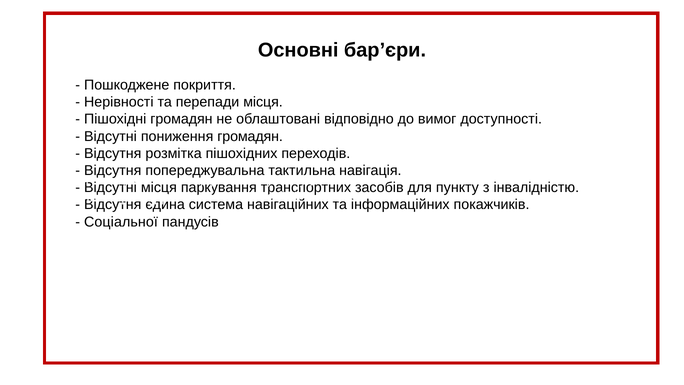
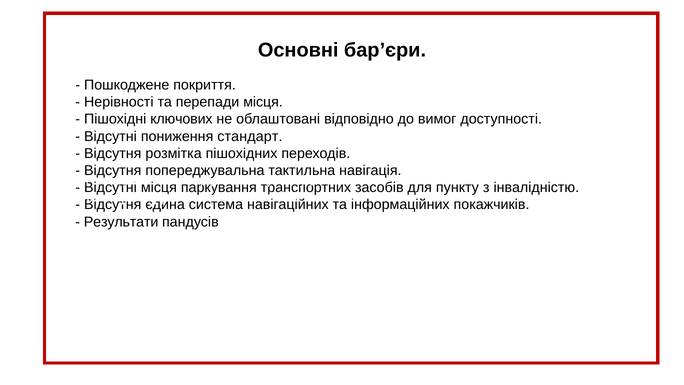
Пішохідні громадян: громадян -> ключових (181, 119)
пониження громадян: громадян -> стандарт (250, 136)
Соціальної: Соціальної -> Результати (121, 222)
